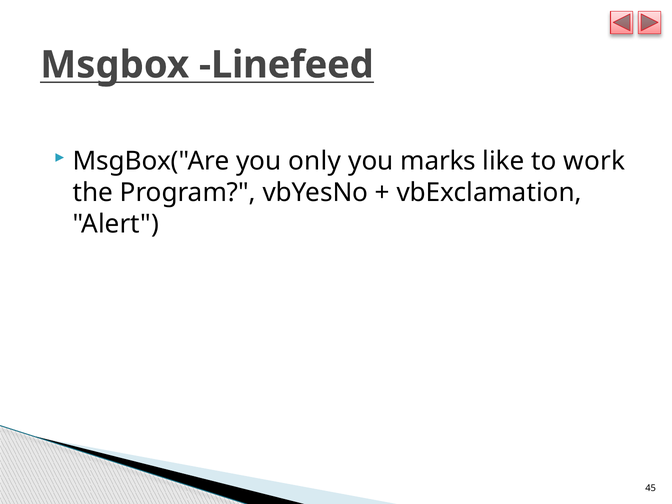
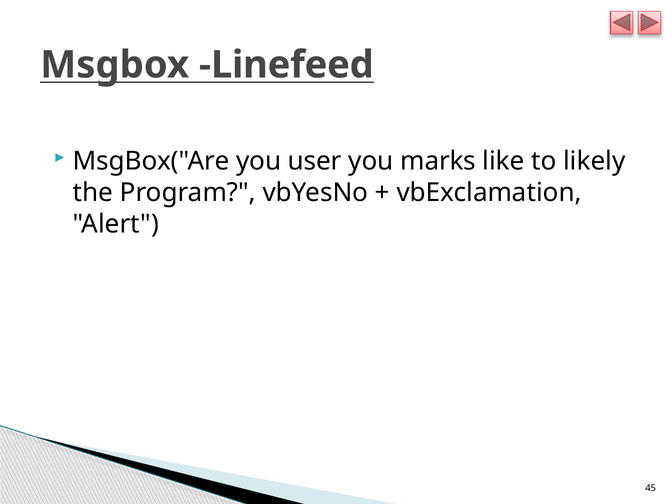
only: only -> user (315, 161)
work: work -> likely (594, 161)
